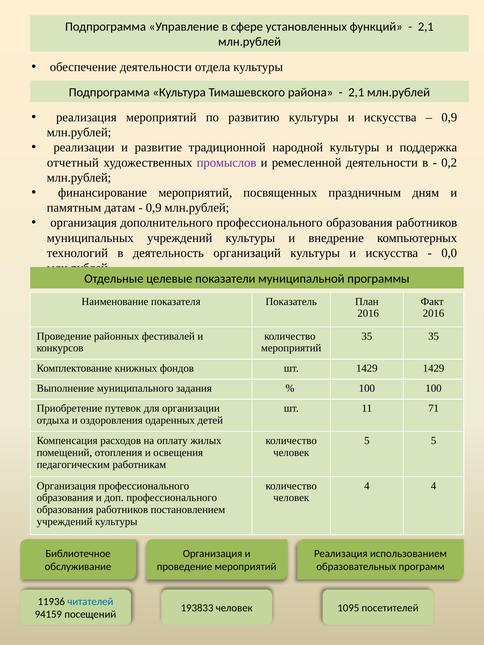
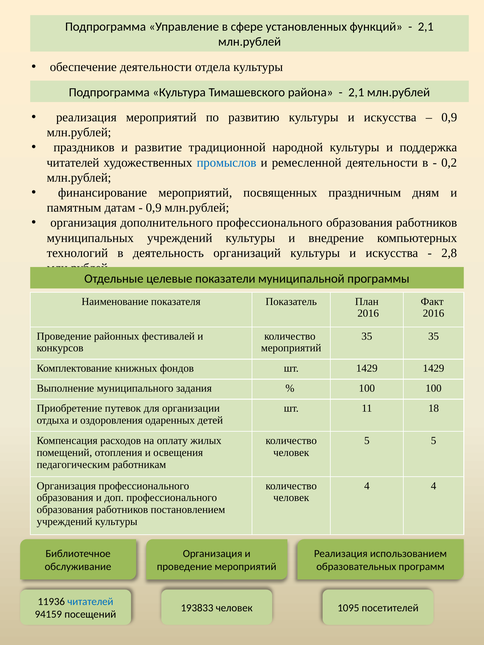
реализации: реализации -> праздников (84, 148)
отчетный: отчетный -> читателей (73, 163)
промыслов colour: purple -> blue (227, 163)
0,0: 0,0 -> 2,8 (449, 253)
71: 71 -> 18 (434, 409)
